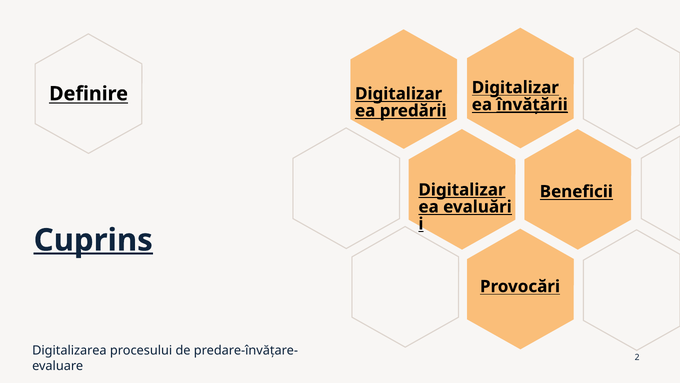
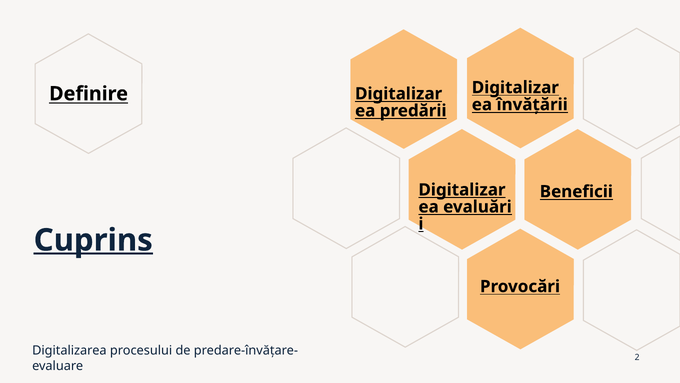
învățării underline: present -> none (532, 104)
